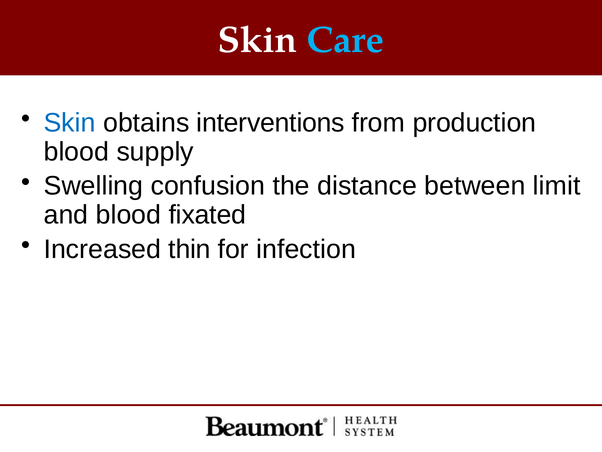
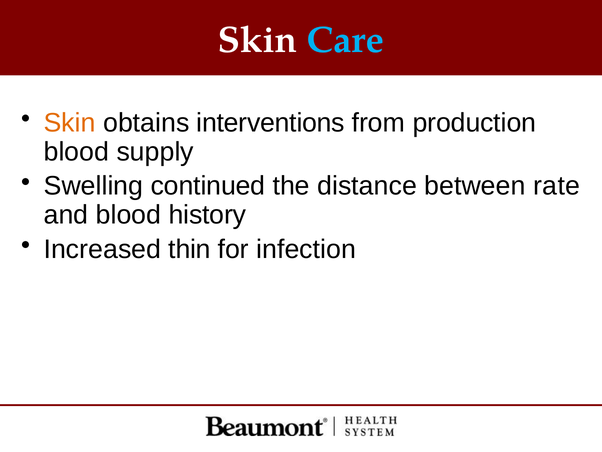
Skin colour: blue -> orange (70, 123)
confusion: confusion -> continued (208, 186)
limit: limit -> rate (557, 186)
fixated: fixated -> history (207, 215)
